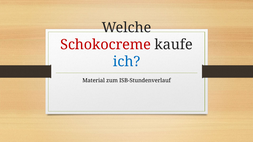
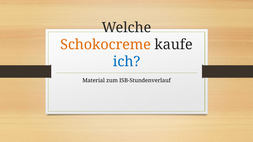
Schokocreme colour: red -> orange (106, 45)
